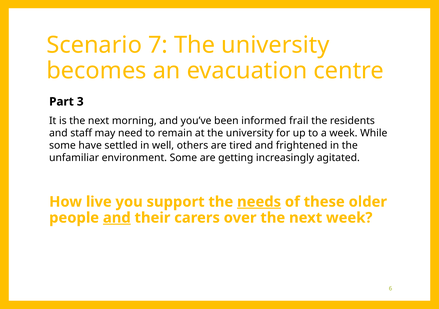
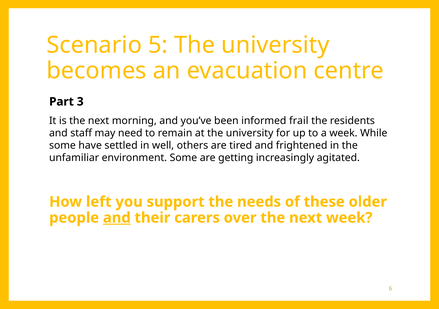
7: 7 -> 5 (158, 45)
live: live -> left (99, 202)
needs underline: present -> none (259, 202)
